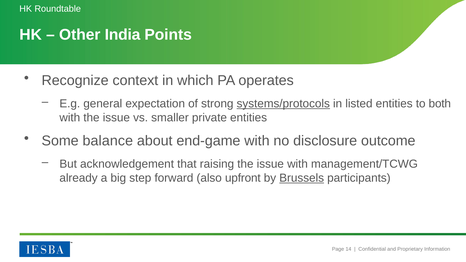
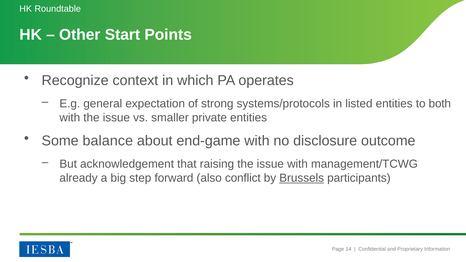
India: India -> Start (122, 35)
systems/protocols underline: present -> none (283, 104)
upfront: upfront -> conflict (243, 178)
